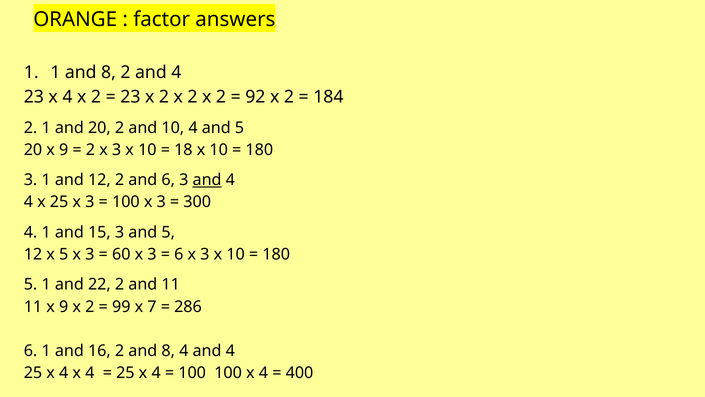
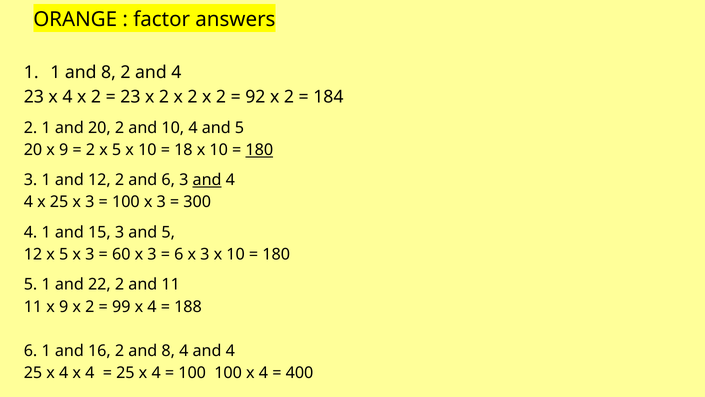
2 x 3: 3 -> 5 (117, 150)
180 underline: none -> present (259, 150)
99 x 7: 7 -> 4 (152, 306)
286: 286 -> 188 (188, 306)
